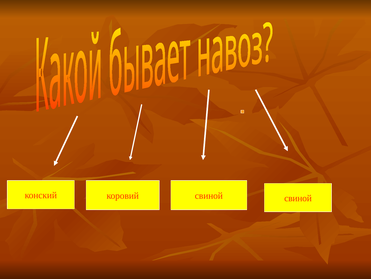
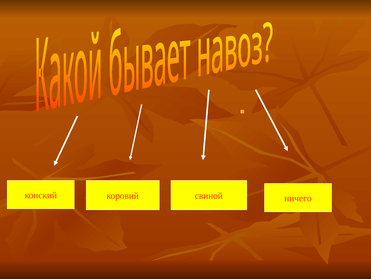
свиной свиной: свиной -> ничего (298, 198)
